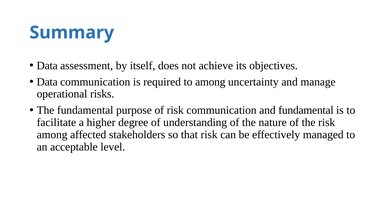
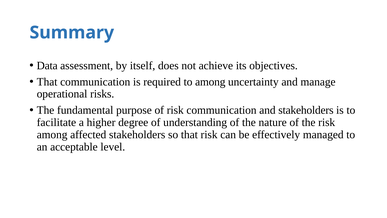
Data: Data -> That (47, 82)
and fundamental: fundamental -> stakeholders (306, 110)
